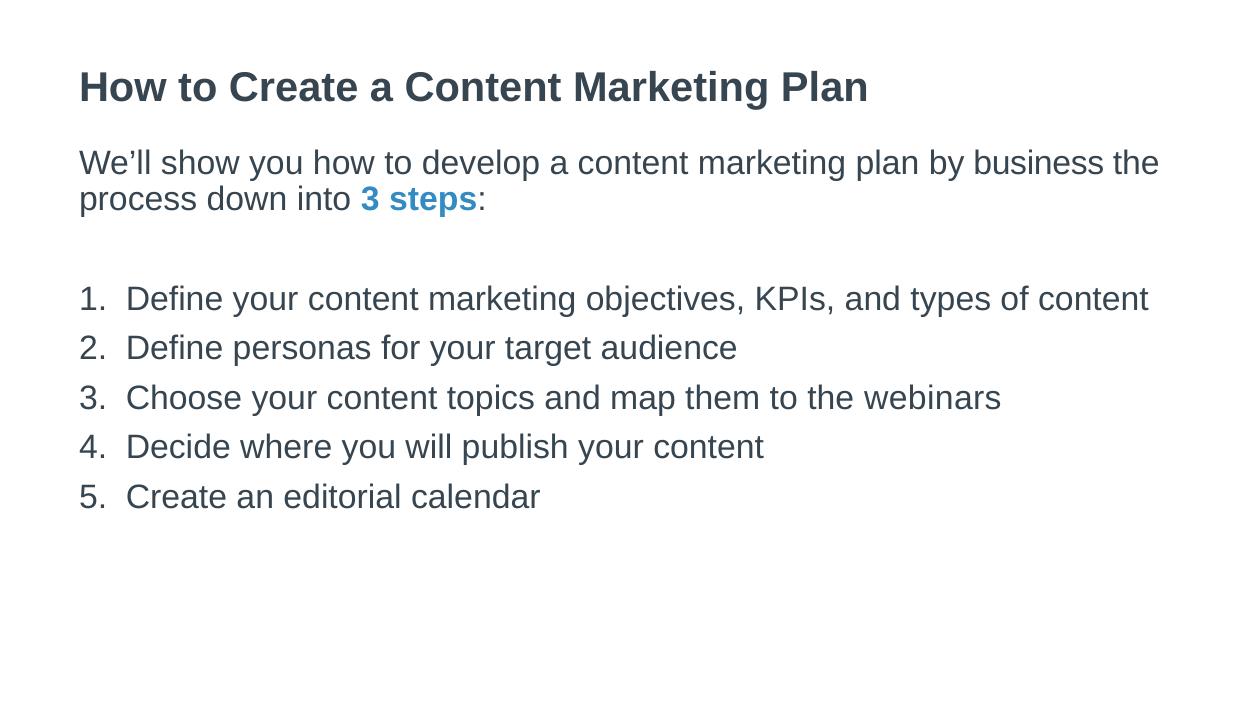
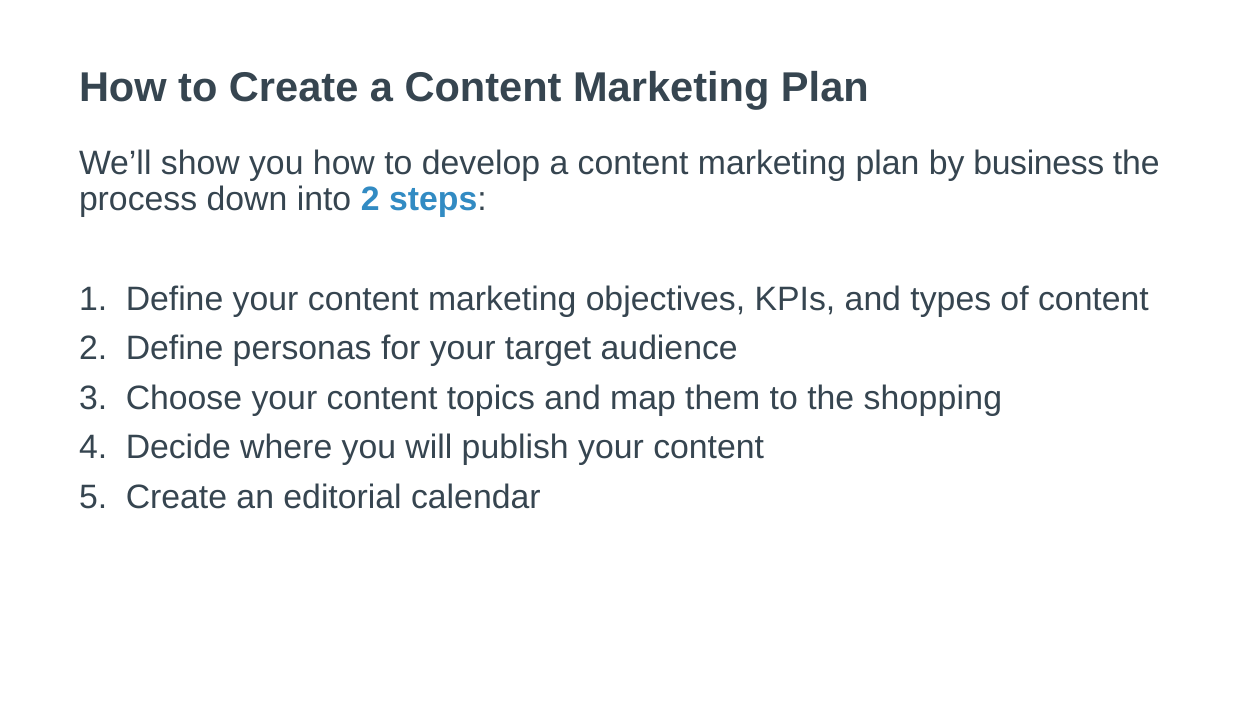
into 3: 3 -> 2 (370, 200)
webinars: webinars -> shopping (933, 398)
